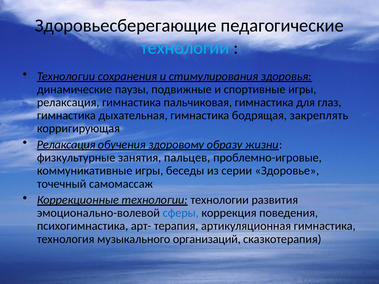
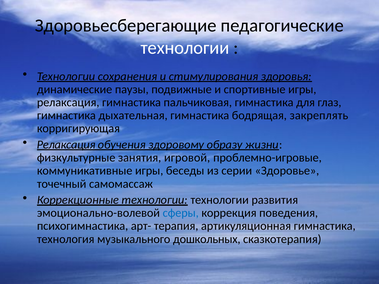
технологии colour: light blue -> white (185, 48)
пальцев: пальцев -> игровой (187, 158)
организаций: организаций -> дошкольных (207, 239)
